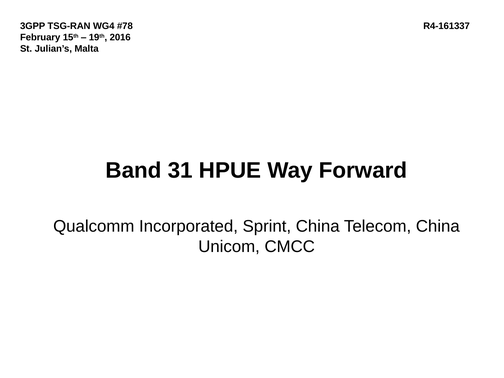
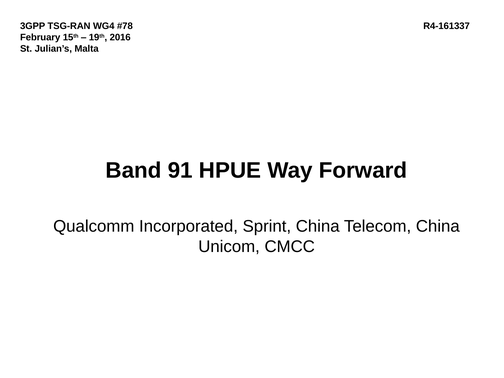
31: 31 -> 91 (180, 170)
